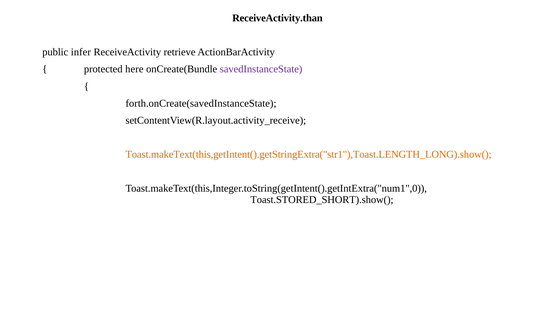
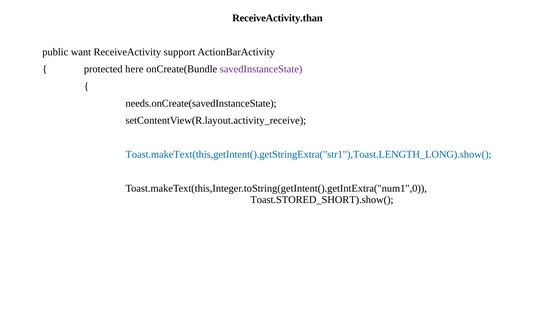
infer: infer -> want (81, 52)
retrieve: retrieve -> support (180, 52)
forth.onCreate(savedInstanceState: forth.onCreate(savedInstanceState -> needs.onCreate(savedInstanceState (201, 103)
Toast.makeText(this,getIntent().getStringExtra("str1"),Toast.LENGTH_LONG).show( colour: orange -> blue (309, 154)
